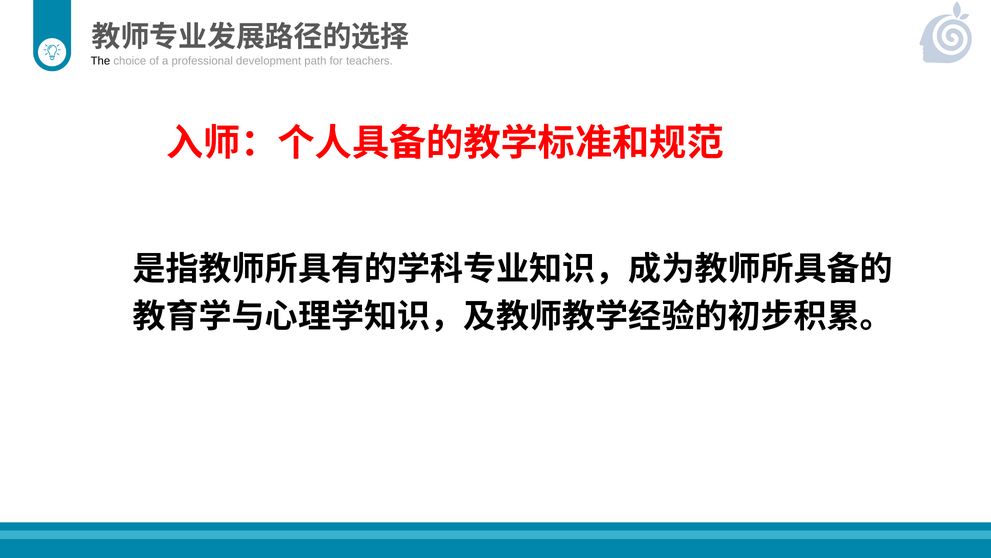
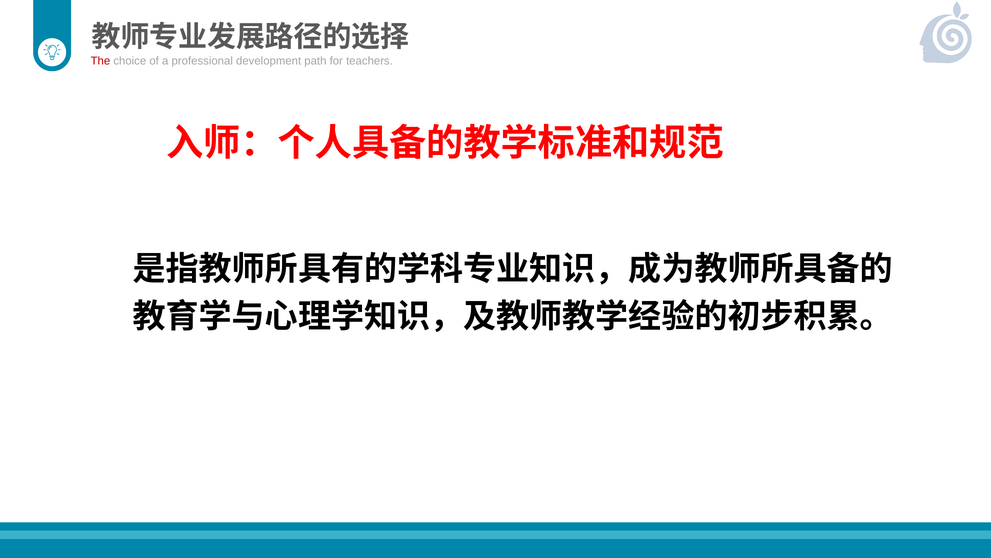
The colour: black -> red (100, 61)
